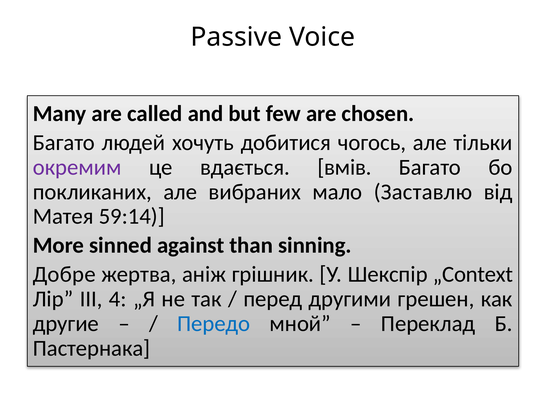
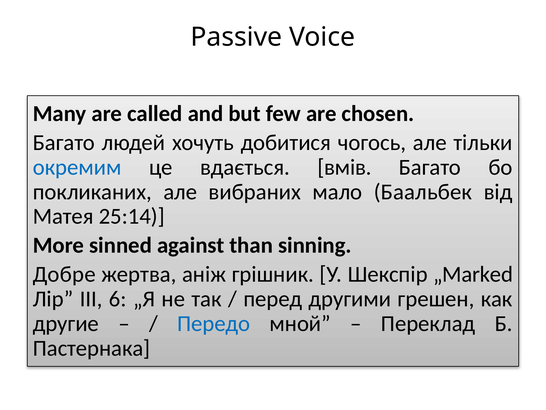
окремим colour: purple -> blue (77, 167)
Заставлю: Заставлю -> Баальбек (423, 192)
59:14: 59:14 -> 25:14 (132, 216)
„Context: „Context -> „Marked (473, 274)
4: 4 -> 6 (118, 299)
